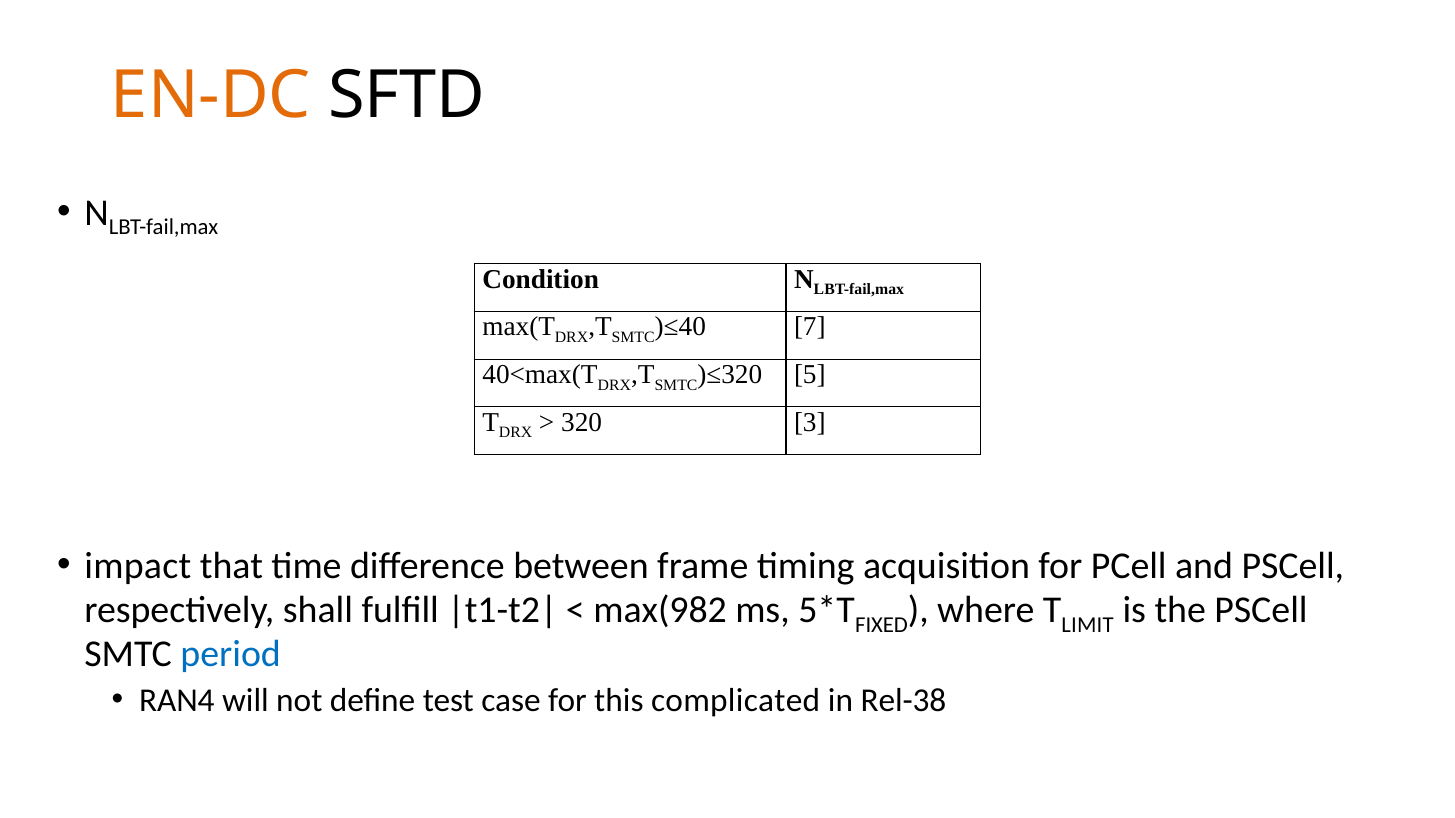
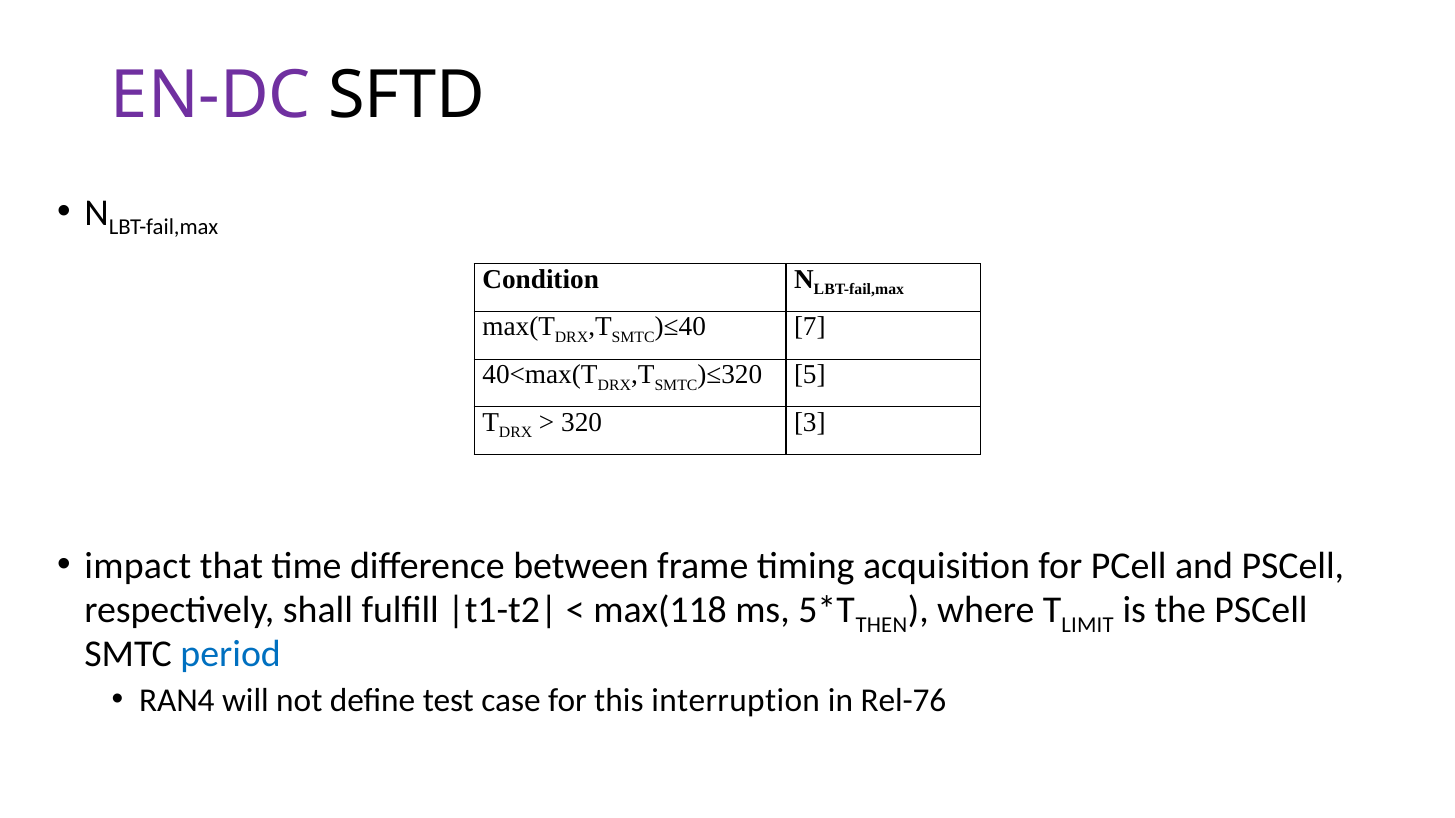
EN-DC colour: orange -> purple (211, 96)
max(982: max(982 -> max(118 (660, 610)
FIXED: FIXED -> THEN (881, 625)
complicated: complicated -> interruption (736, 701)
Rel-38: Rel-38 -> Rel-76 (903, 701)
